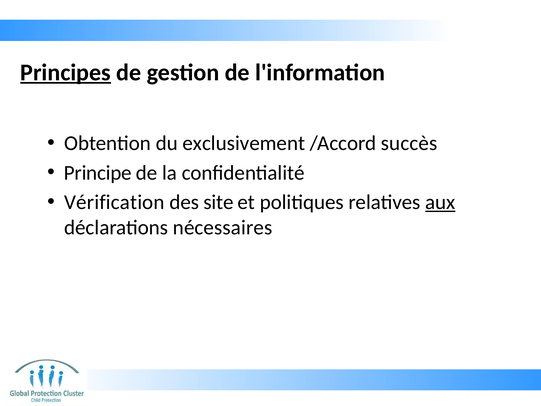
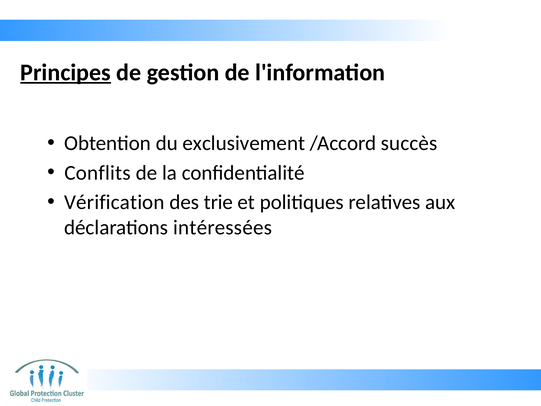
Principe: Principe -> Conflits (98, 173)
site: site -> trie (218, 202)
aux underline: present -> none (440, 202)
nécessaires: nécessaires -> intéressées (223, 227)
